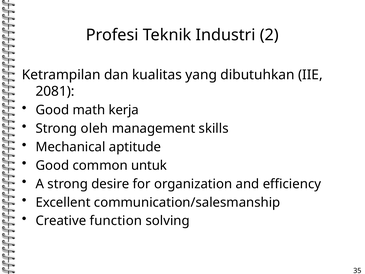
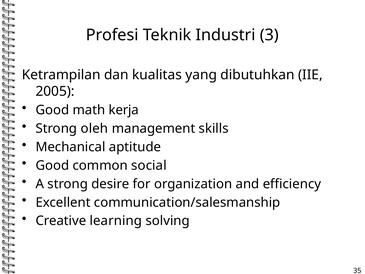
2: 2 -> 3 (269, 35)
2081: 2081 -> 2005 (55, 91)
untuk: untuk -> social (149, 165)
function: function -> learning (116, 221)
